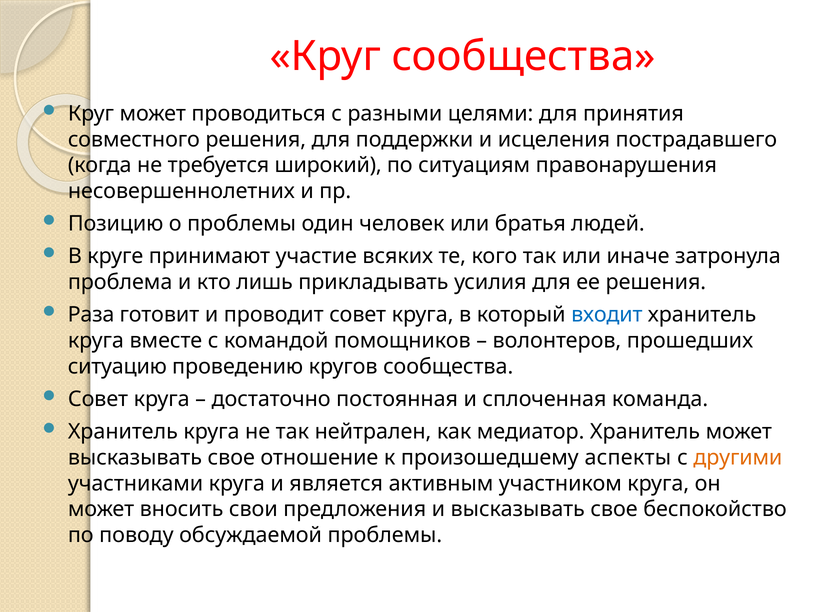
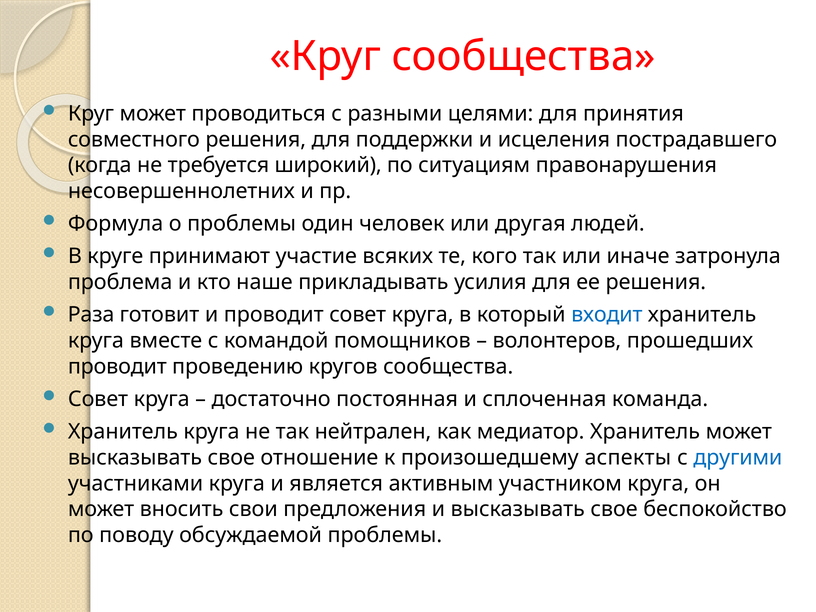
Позицию: Позицию -> Формула (116, 224)
братья: братья -> другая (530, 224)
лишь: лишь -> наше (264, 282)
ситуацию: ситуацию -> проводит (117, 367)
другими colour: orange -> blue (738, 458)
